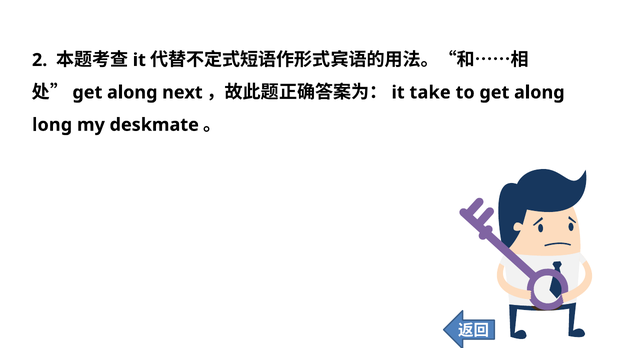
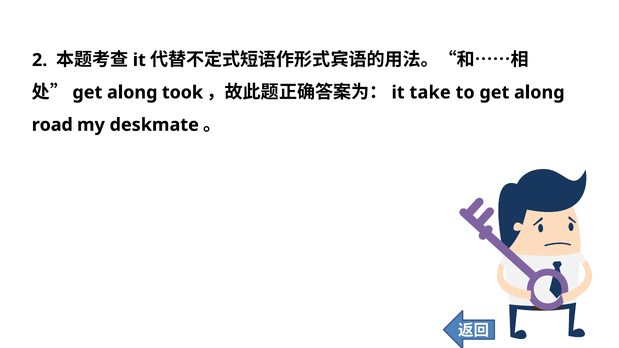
next: next -> took (182, 92)
long: long -> road (52, 125)
